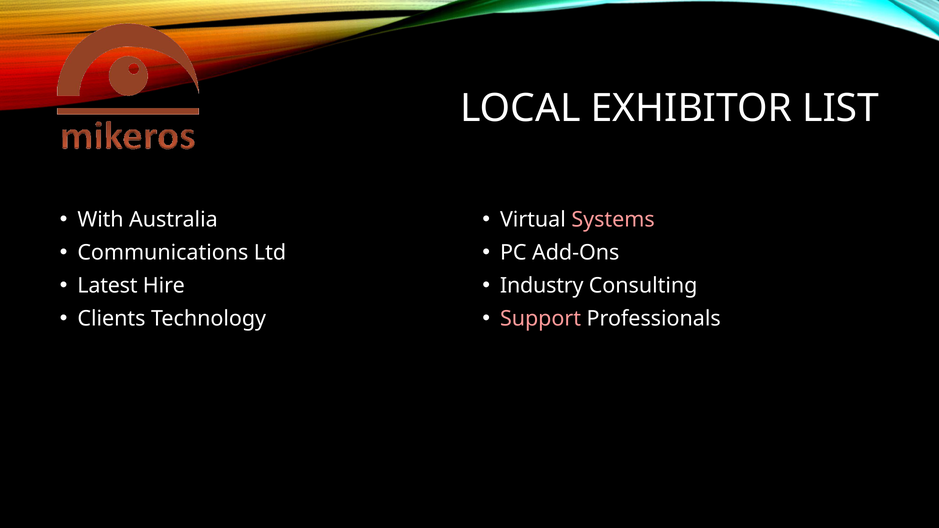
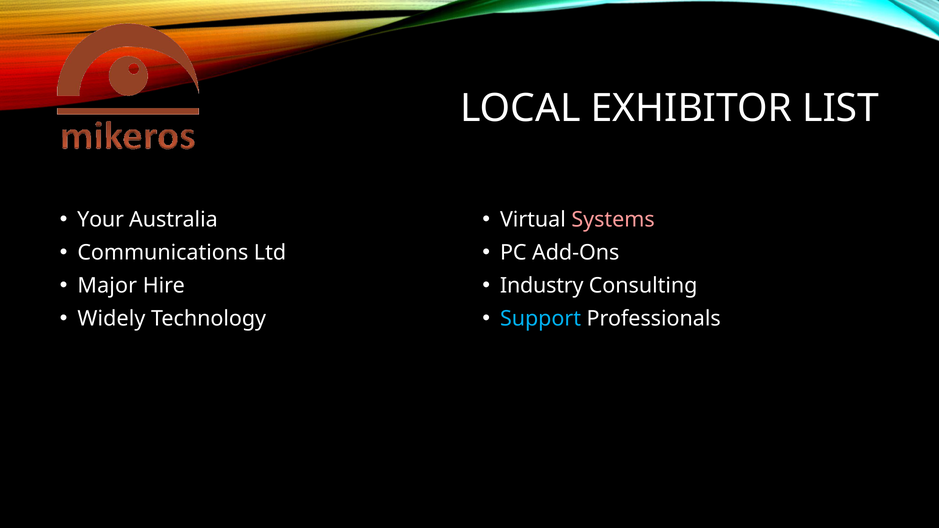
With: With -> Your (101, 220)
Latest: Latest -> Major (107, 286)
Clients: Clients -> Widely (111, 319)
Support colour: pink -> light blue (541, 319)
